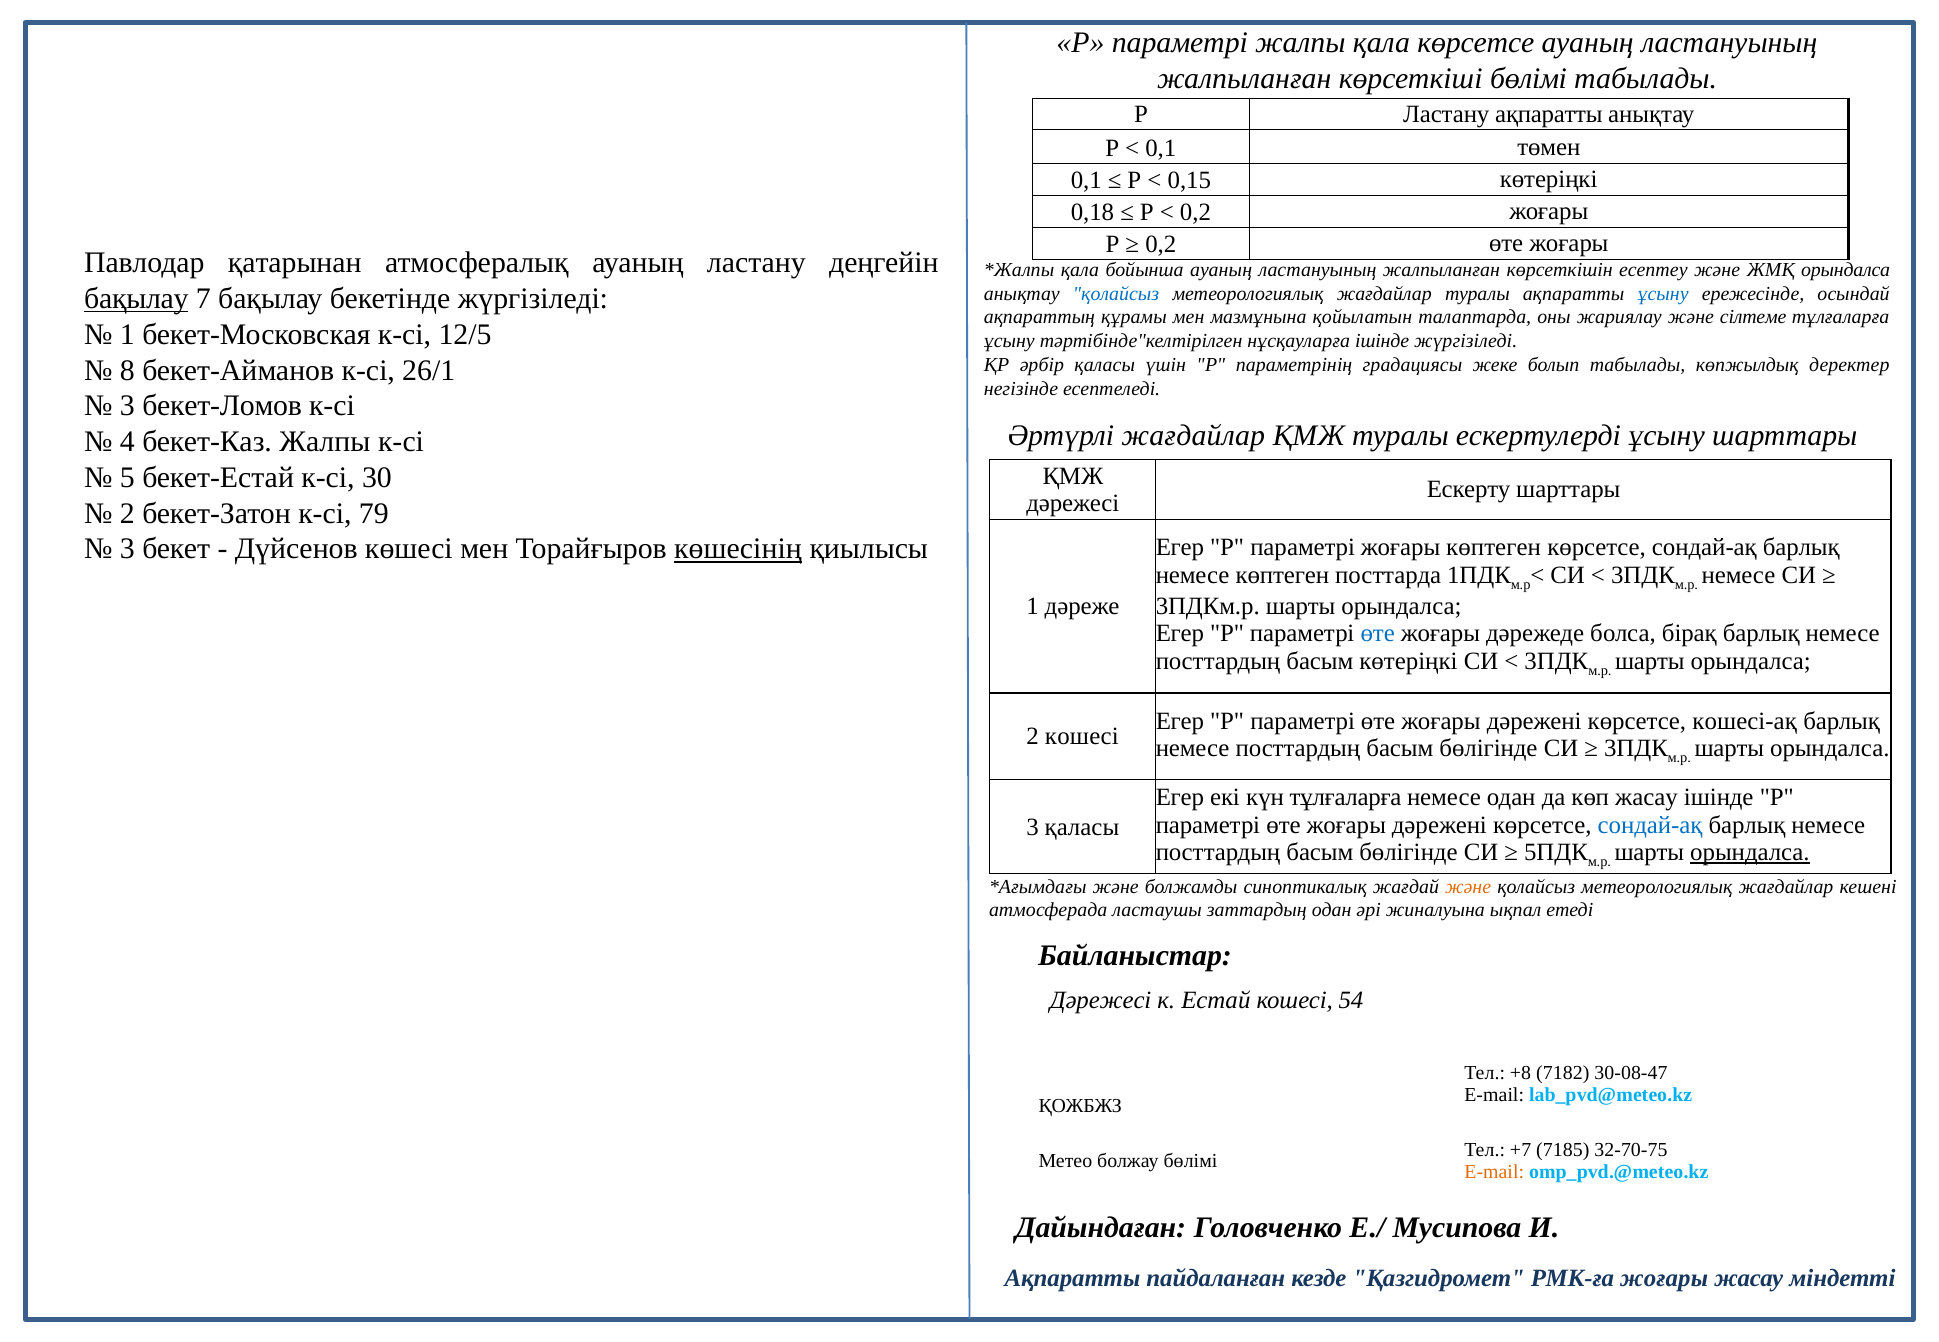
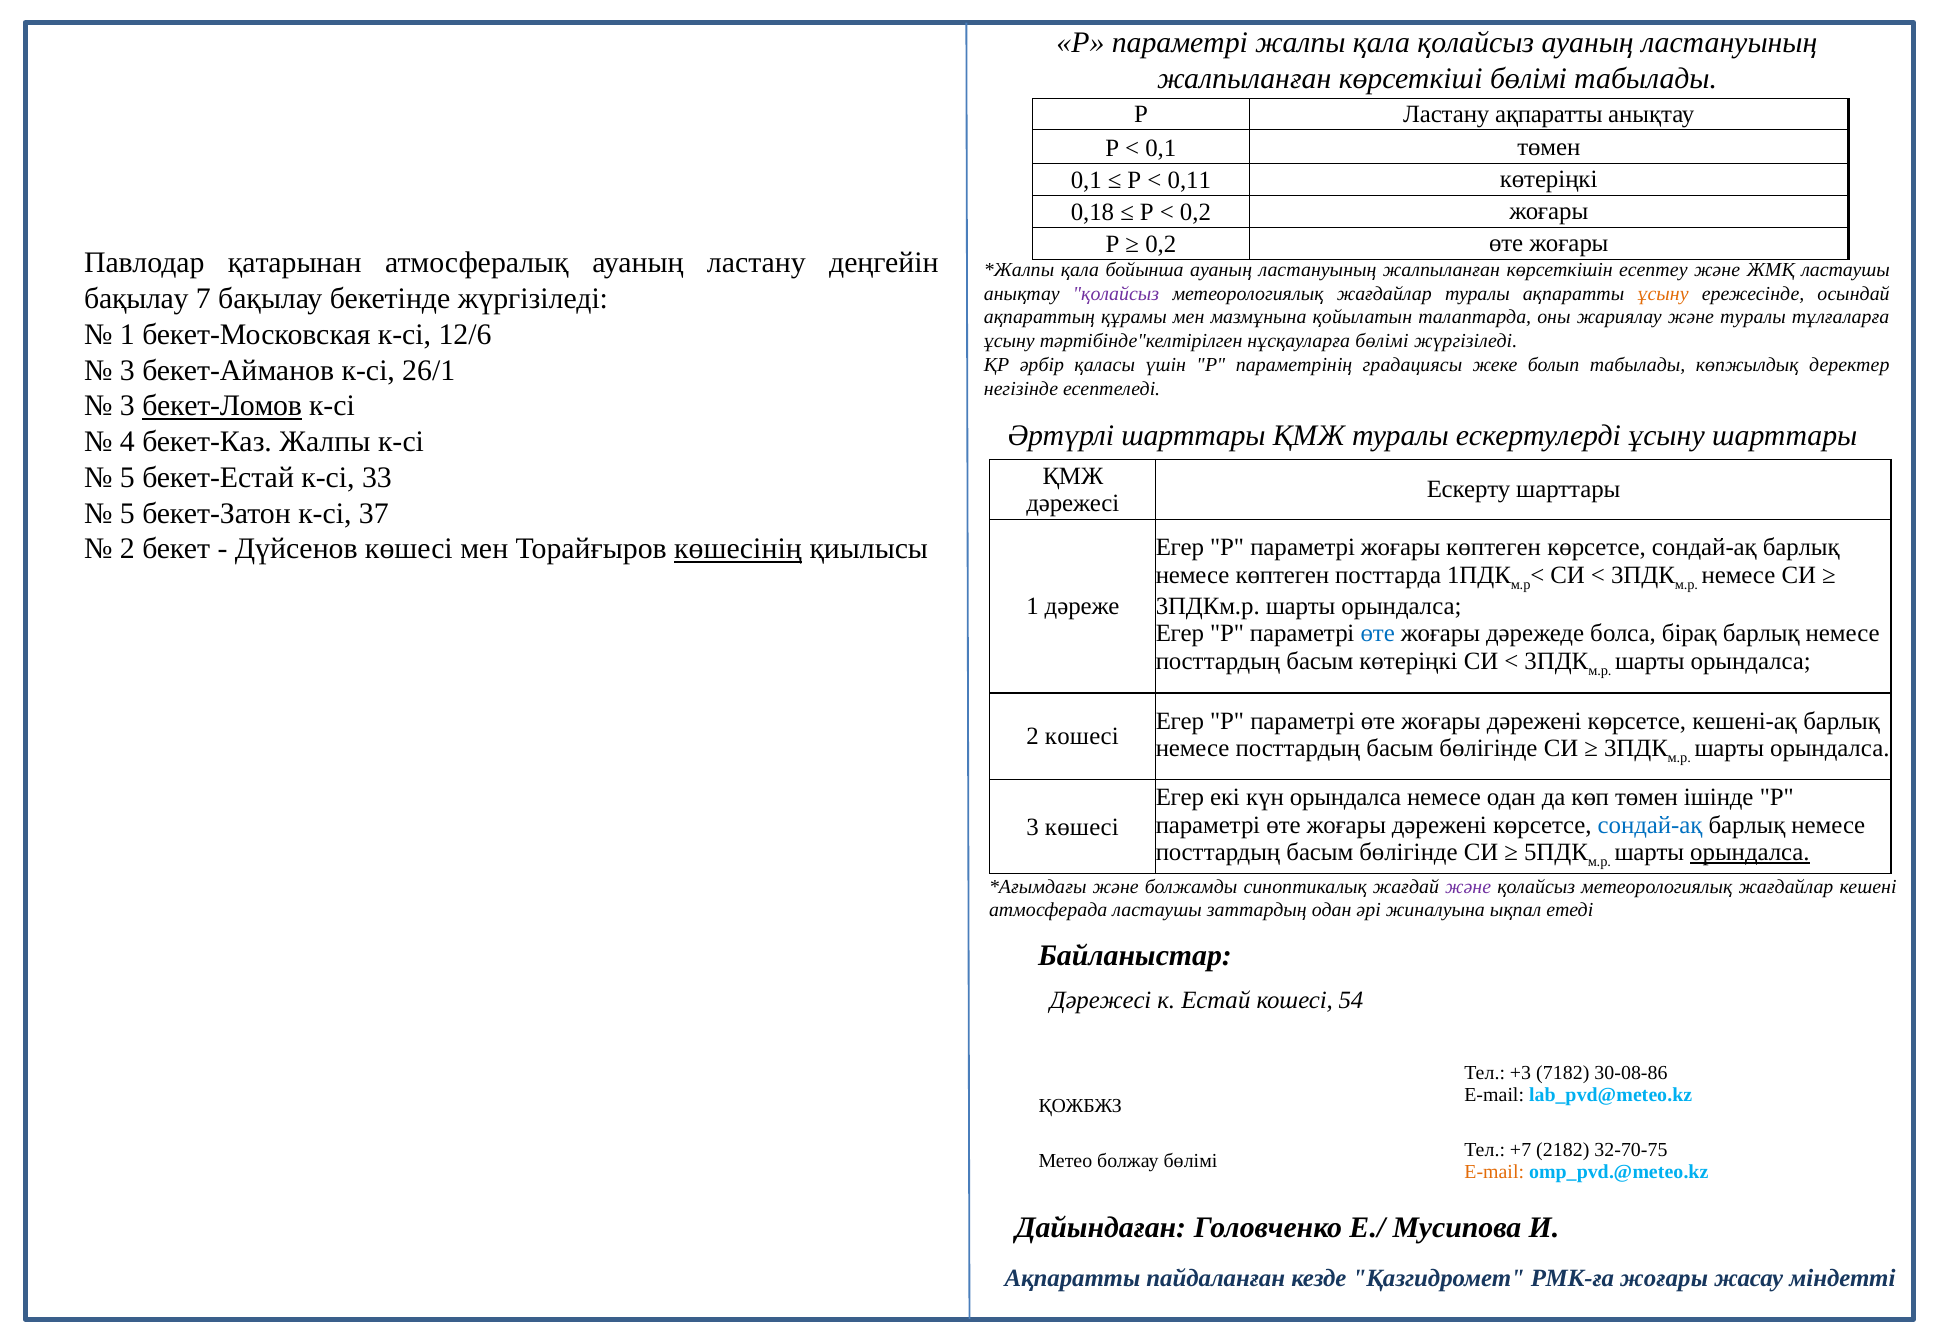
қала көрсетсе: көрсетсе -> қолайсыз (1476, 43)
0,15: 0,15 -> 0,11 (1189, 181)
ЖМҚ орындалса: орындалса -> ластаушы (1846, 270)
қолайсыз colour: blue -> purple (1116, 294)
ұсыну colour: blue -> orange (1663, 294)
бақылау underline: present -> none (136, 299)
және сілтеме: сілтеме -> туралы (1753, 317)
12/5: 12/5 -> 12/6 (465, 335)
нұсқауларға ішінде: ішінде -> бөлімі (1382, 341)
8: 8 -> 3 (127, 370)
бекет-Ломов underline: none -> present (222, 406)
Әртүрлі жағдайлар: жағдайлар -> шарттары (1193, 436)
30: 30 -> 33 (377, 478)
2: 2 -> 5 (127, 514)
79: 79 -> 37 (374, 514)
3: 3 -> 2 (127, 549)
кошесi-ақ: кошесi-ақ -> кешені-ақ (1745, 721)
күн тұлғаларға: тұлғаларға -> орындалса (1346, 798)
көп жасау: жасау -> төмен (1647, 798)
3 қаласы: қаласы -> көшесі (1082, 827)
және colour: orange -> purple (1468, 887)
+8: +8 -> +3 (1521, 1073)
30-08-47: 30-08-47 -> 30-08-86 (1631, 1073)
7185: 7185 -> 2182 (1563, 1151)
